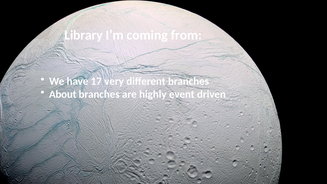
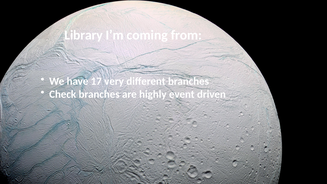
About: About -> Check (63, 94)
